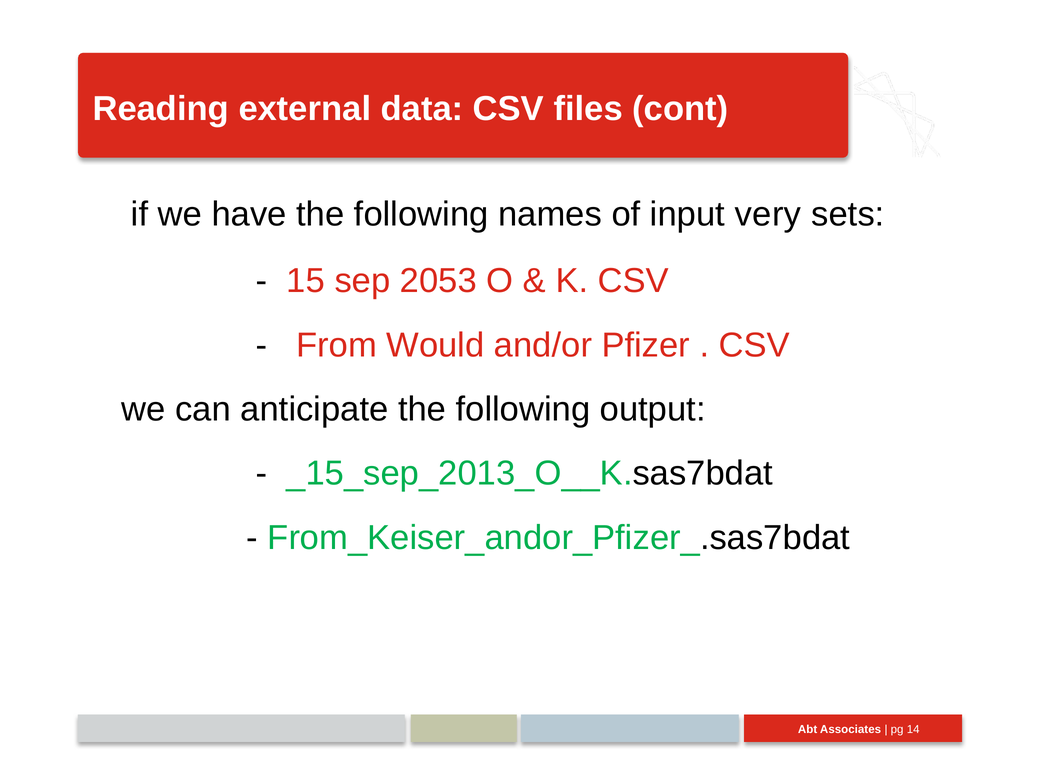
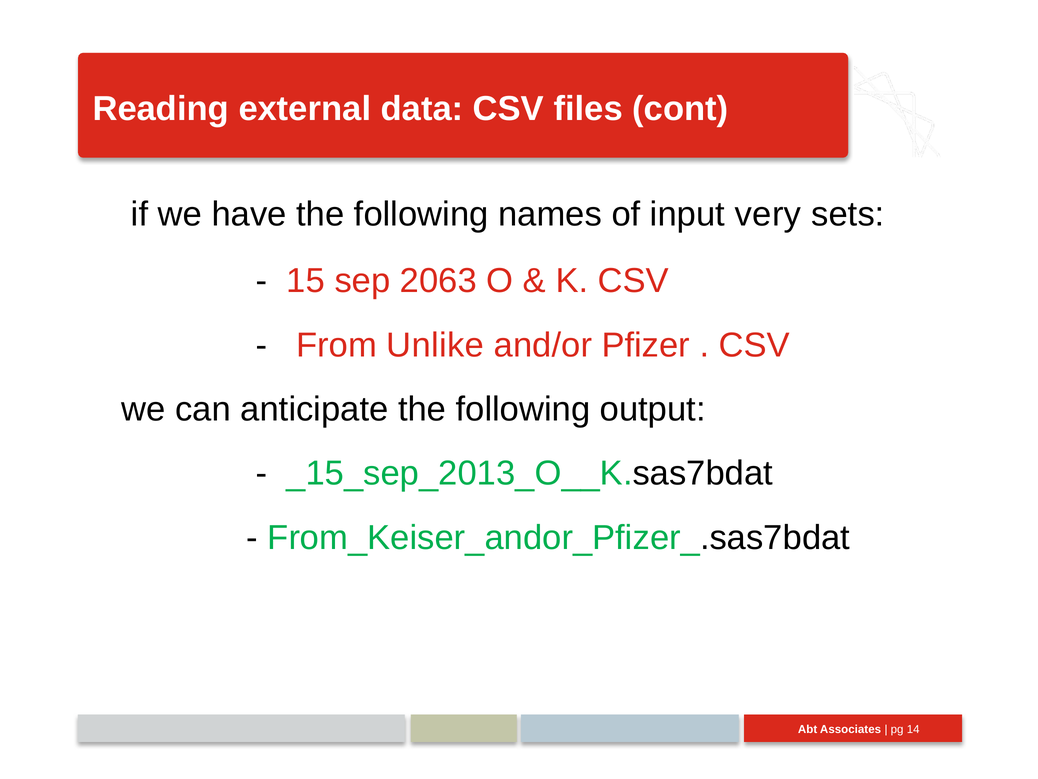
2053: 2053 -> 2063 (438, 281)
Would: Would -> Unlike (435, 345)
